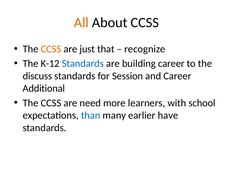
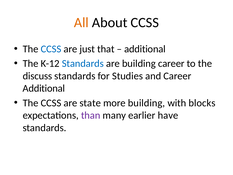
CCSS colour: orange -> blue (51, 49)
recognize: recognize -> additional (145, 49)
Session: Session -> Studies (128, 76)
need: need -> state (90, 103)
more learners: learners -> building (147, 103)
school: school -> blocks (202, 103)
than colour: blue -> purple (91, 115)
